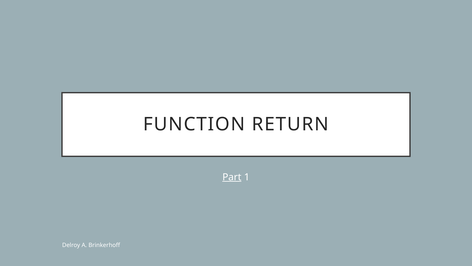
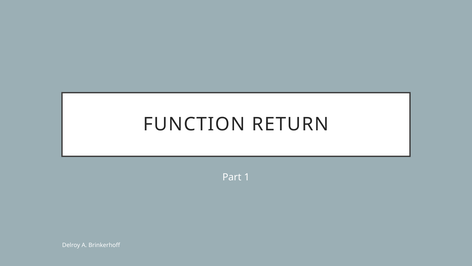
Part underline: present -> none (232, 177)
